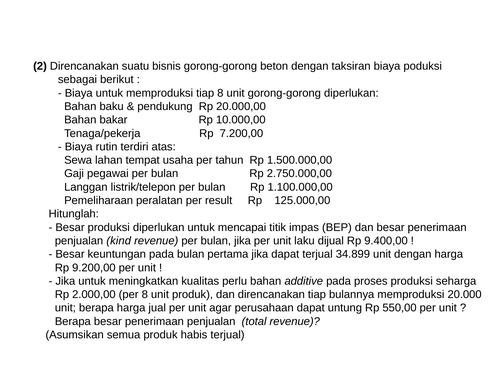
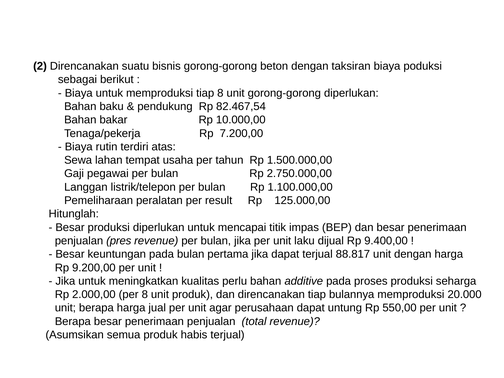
20.000,00: 20.000,00 -> 82.467,54 (241, 106)
kind: kind -> pres (119, 241)
34.899: 34.899 -> 88.817 (353, 254)
